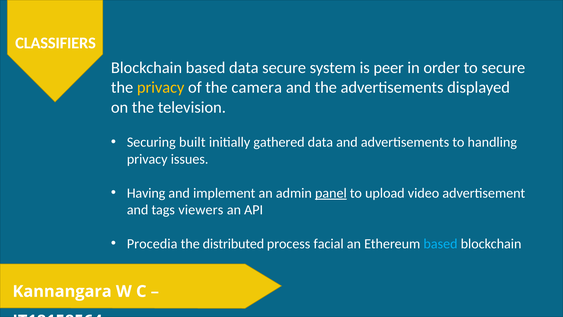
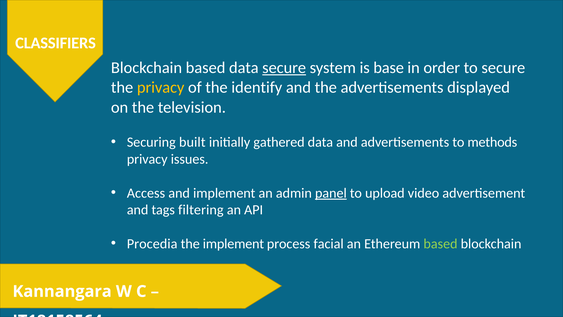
secure underline: none -> present (284, 68)
peer: peer -> base (389, 68)
camera: camera -> identify (257, 87)
handling: handling -> methods (492, 142)
Having: Having -> Access (146, 193)
viewers: viewers -> filtering (201, 210)
the distributed: distributed -> implement (233, 244)
based colour: light blue -> light green (440, 244)
